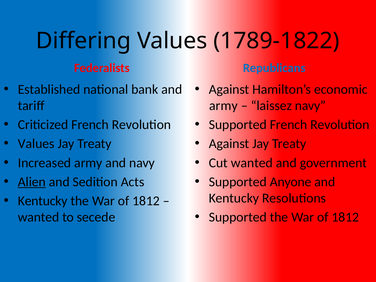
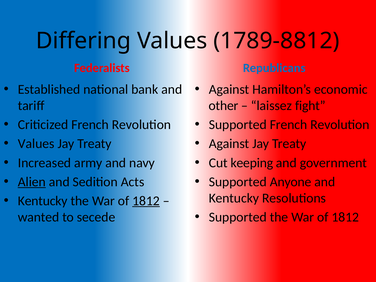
1789-1822: 1789-1822 -> 1789-8812 (276, 41)
army: army -> other (224, 106)
laissez navy: navy -> fight (310, 106)
Cut wanted: wanted -> keeping (252, 163)
1812 underline: none -> present (146, 201)
